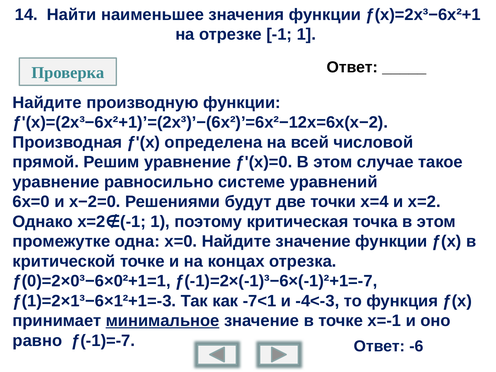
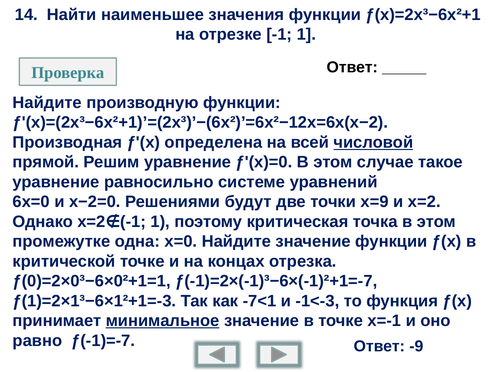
числовой underline: none -> present (373, 142)
x=4: x=4 -> x=9 (375, 202)
-4<-3: -4<-3 -> -1<-3 (317, 301)
-6: -6 -> -9 (416, 346)
